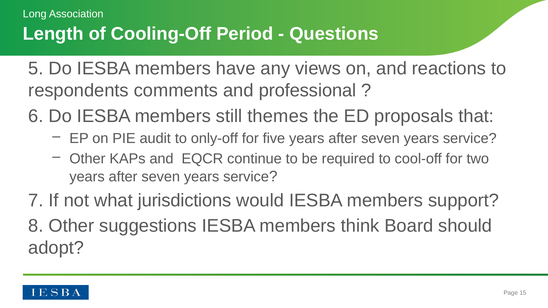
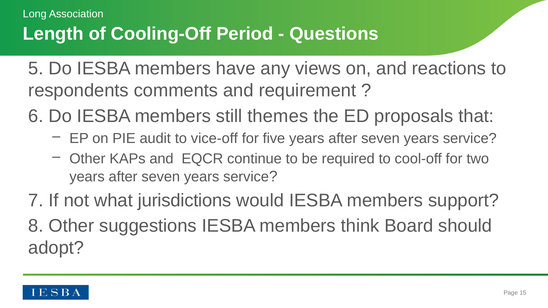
professional: professional -> requirement (307, 91)
only-off: only-off -> vice-off (214, 138)
